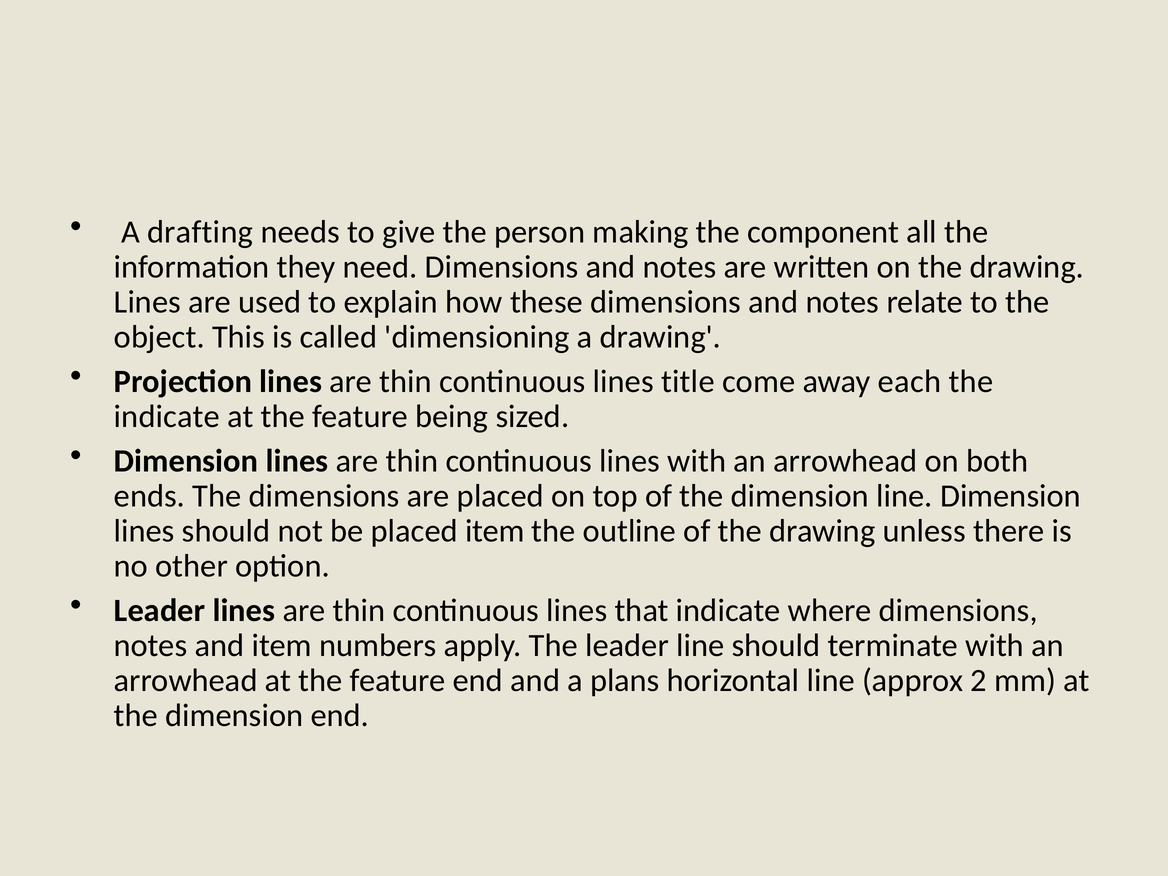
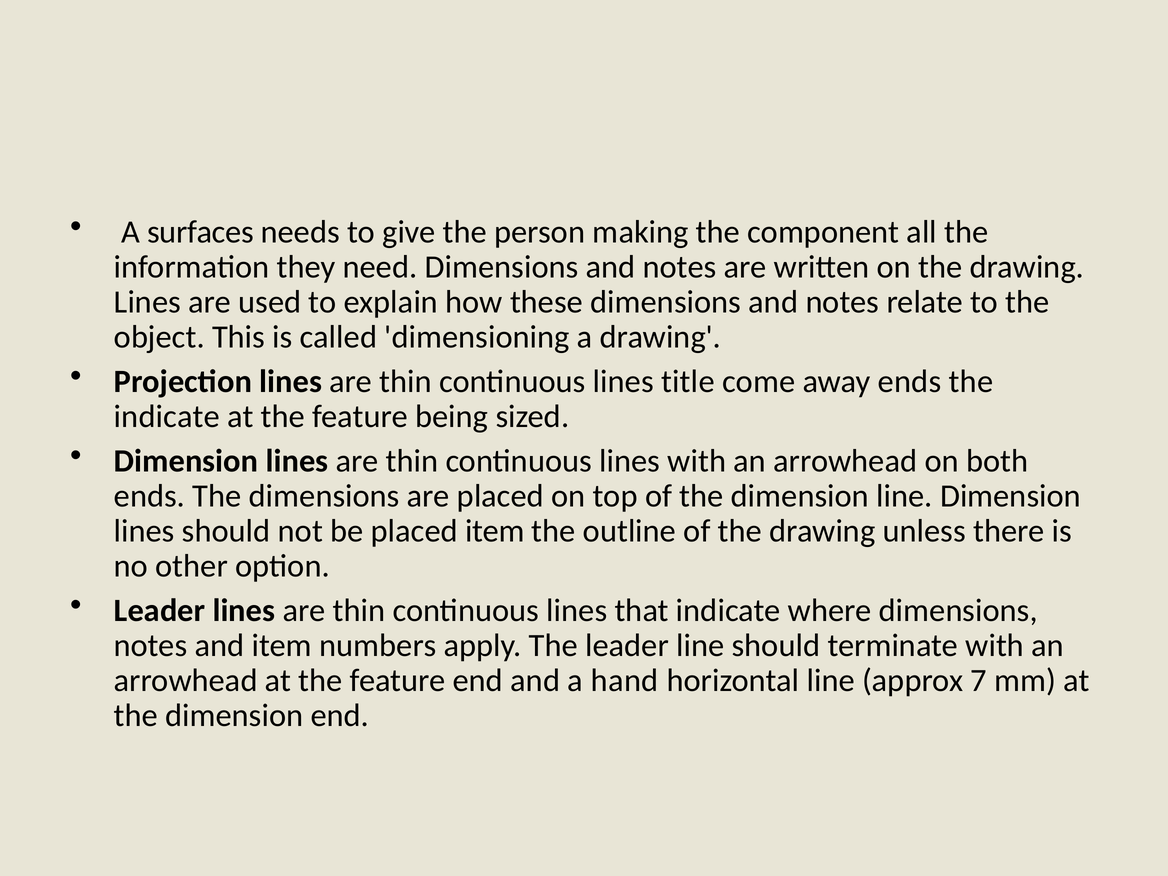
drafting: drafting -> surfaces (200, 232)
away each: each -> ends (910, 381)
plans: plans -> hand (625, 680)
2: 2 -> 7 (979, 680)
